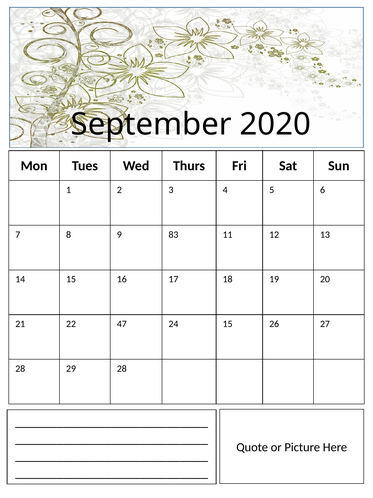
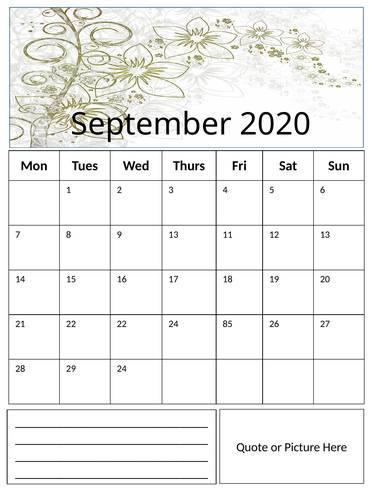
9 83: 83 -> 13 (173, 234)
22 47: 47 -> 22 (122, 324)
24 15: 15 -> 85 (228, 324)
29 28: 28 -> 24 (122, 368)
